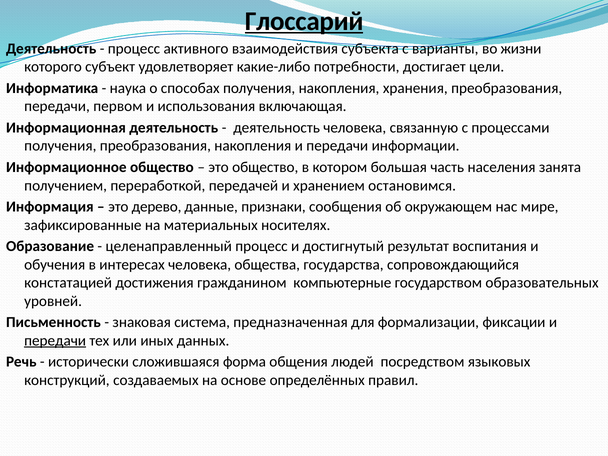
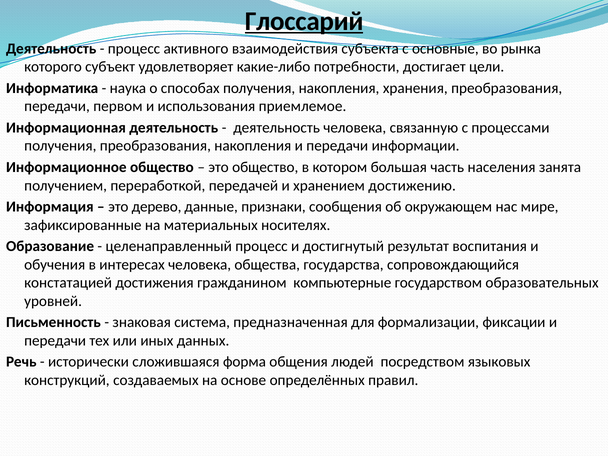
варианты: варианты -> основные (445, 49)
жизни: жизни -> рынка (521, 49)
включающая: включающая -> приемлемое (303, 106)
остановимся: остановимся -> достижению (412, 185)
передачи underline: present -> none (55, 341)
